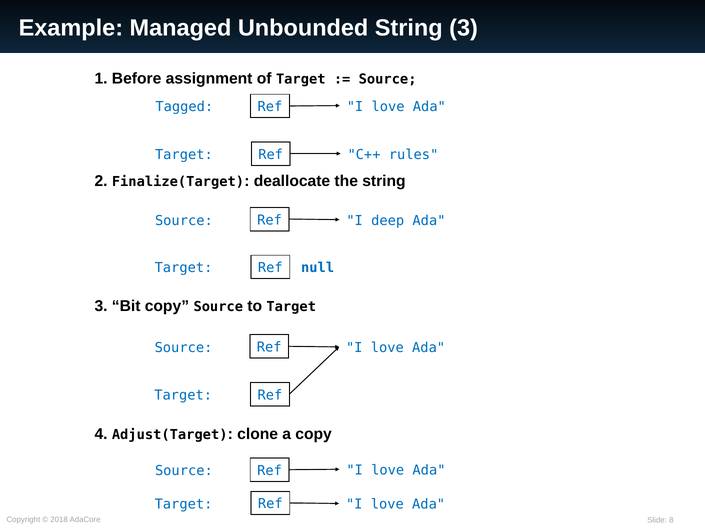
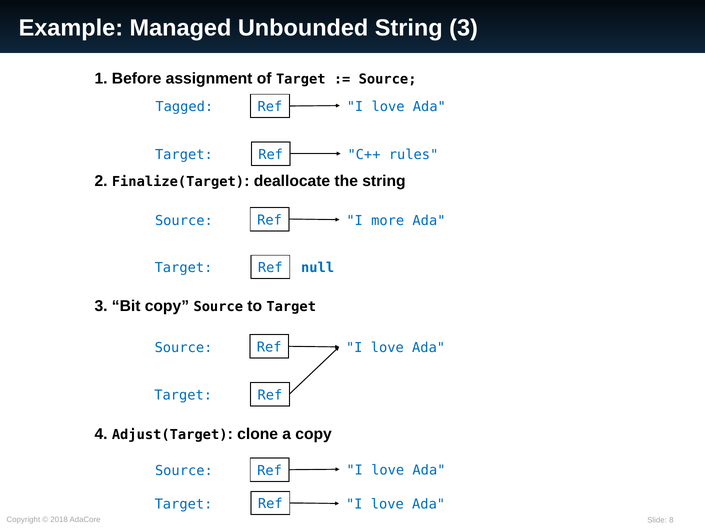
deep: deep -> more (388, 221)
